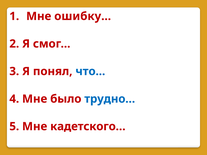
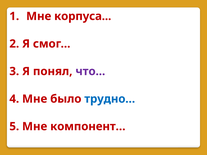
ошибку: ошибку -> корпуса (83, 16)
что colour: blue -> purple (90, 71)
кадетского…: кадетского… -> компонент… (88, 127)
